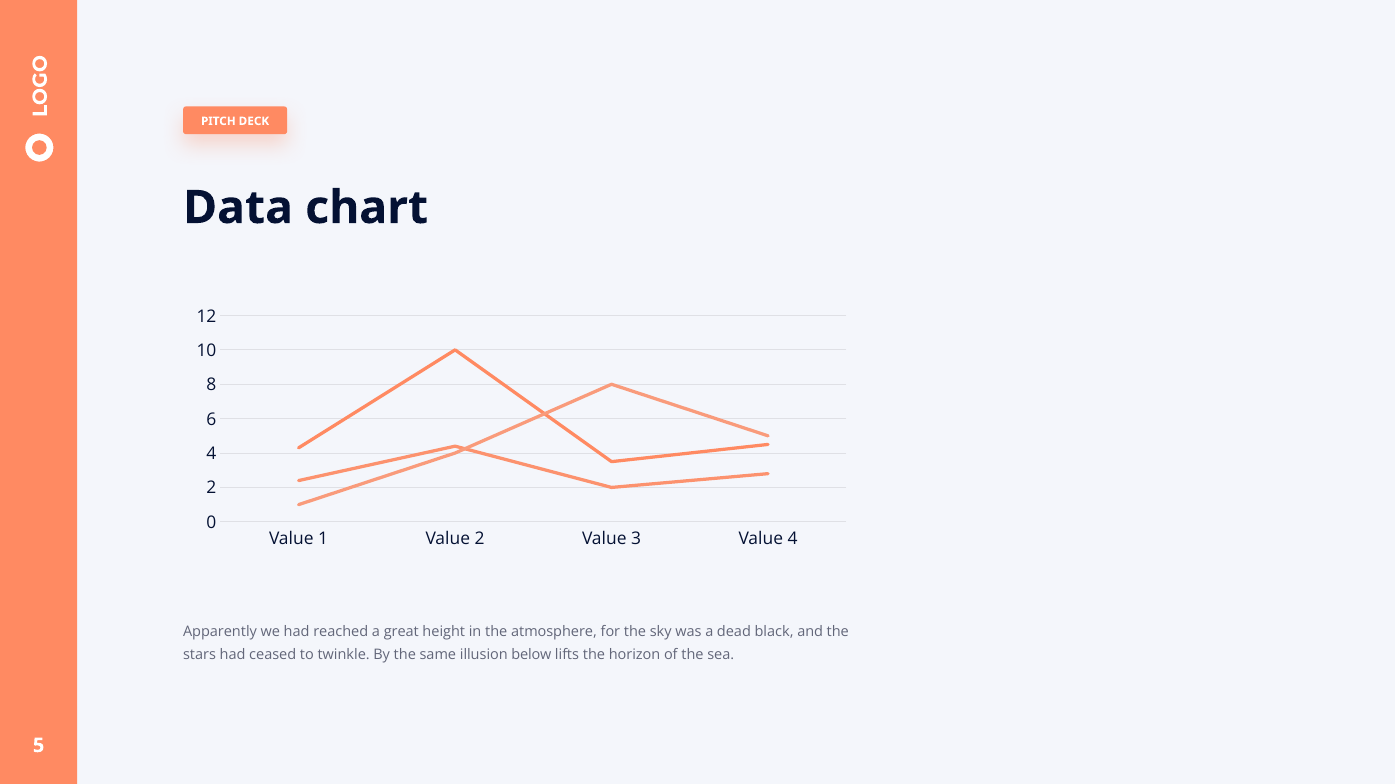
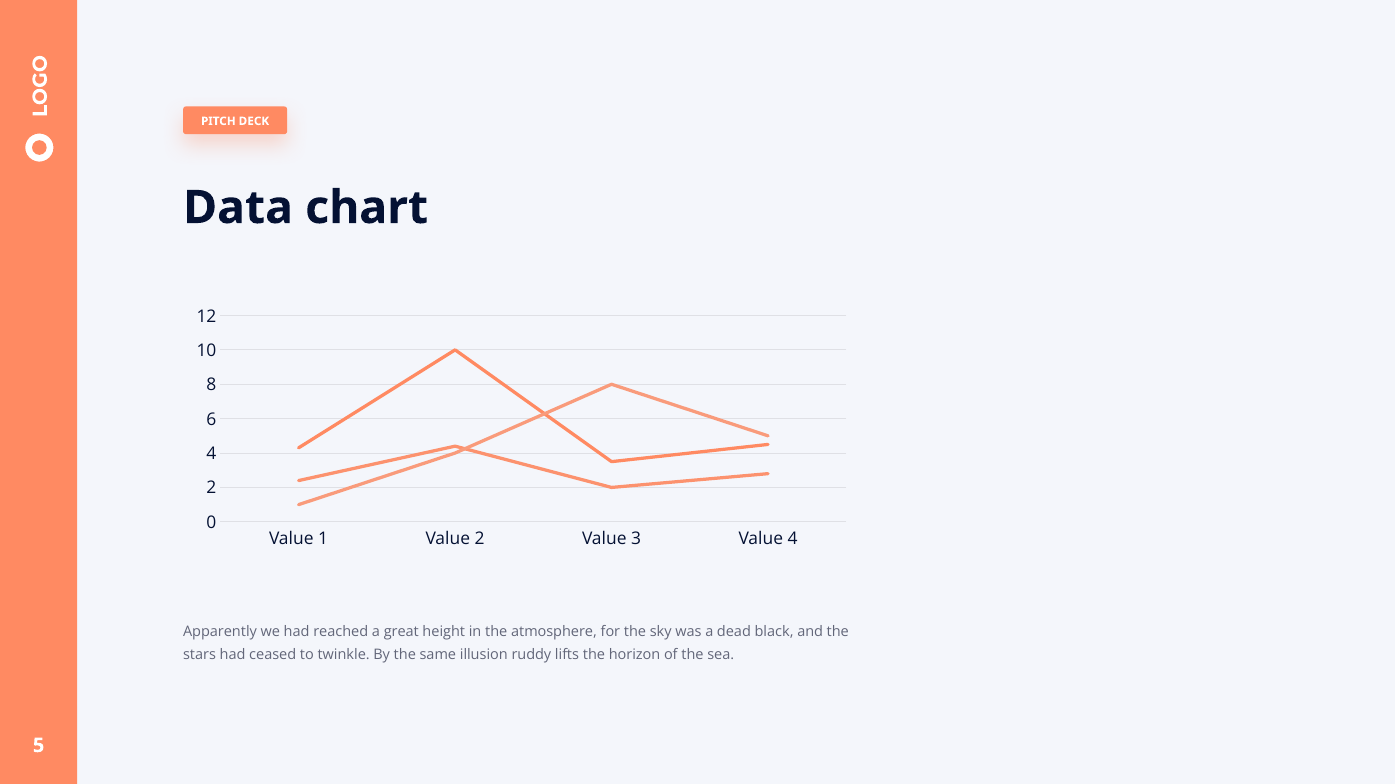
below: below -> ruddy (531, 655)
